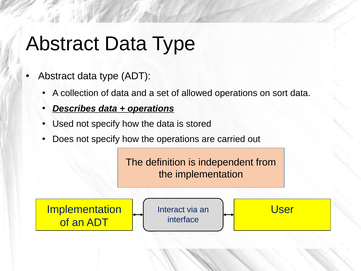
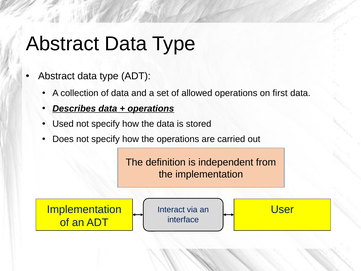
sort: sort -> first (280, 93)
